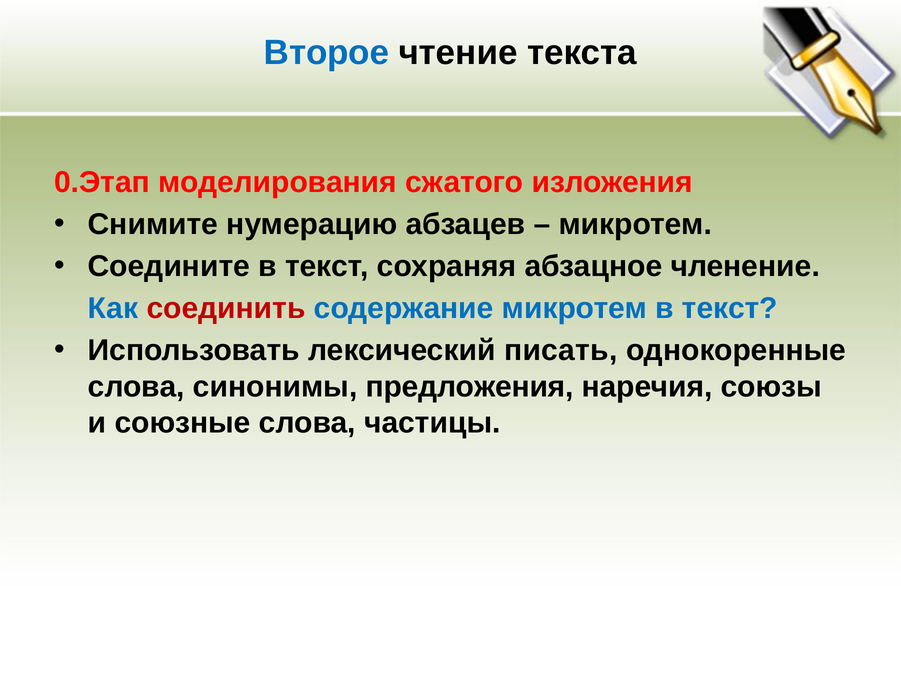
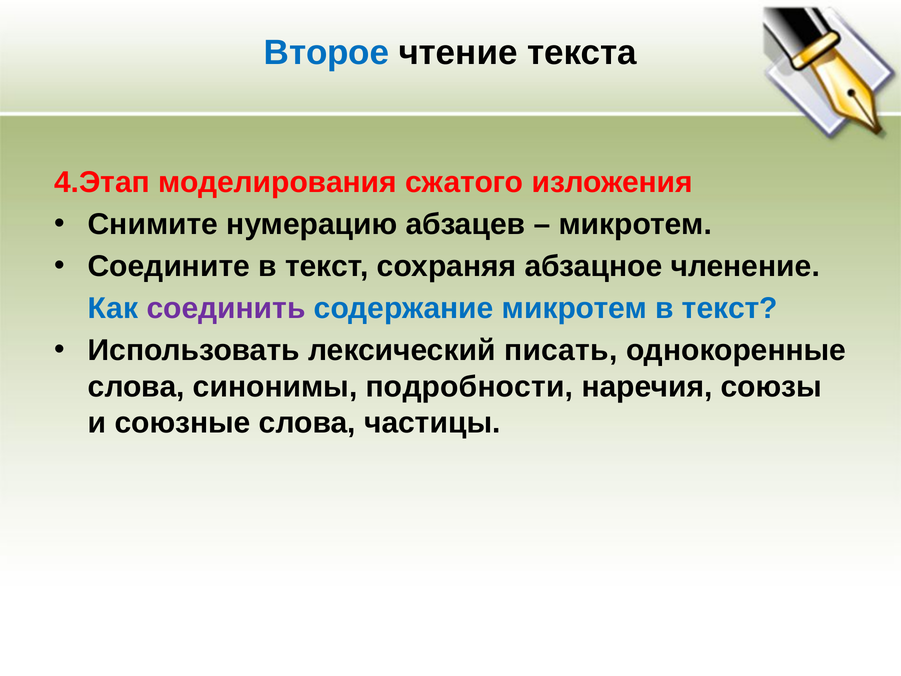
0.Этап: 0.Этап -> 4.Этап (102, 182)
соединить colour: red -> purple (226, 308)
предложения: предложения -> подробности (469, 386)
